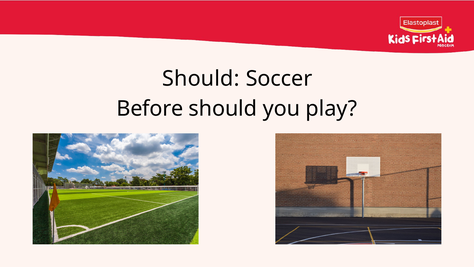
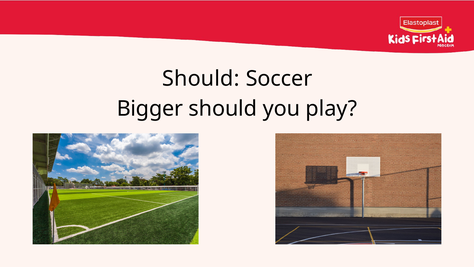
Before: Before -> Bigger (150, 109)
